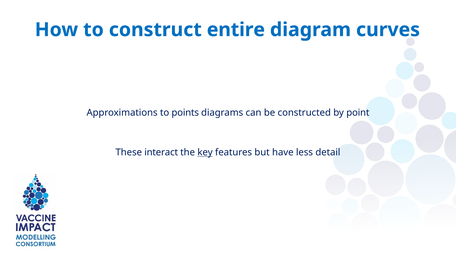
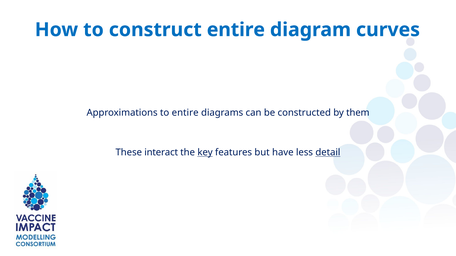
to points: points -> entire (185, 113)
point: point -> them (358, 113)
detail underline: none -> present (328, 153)
